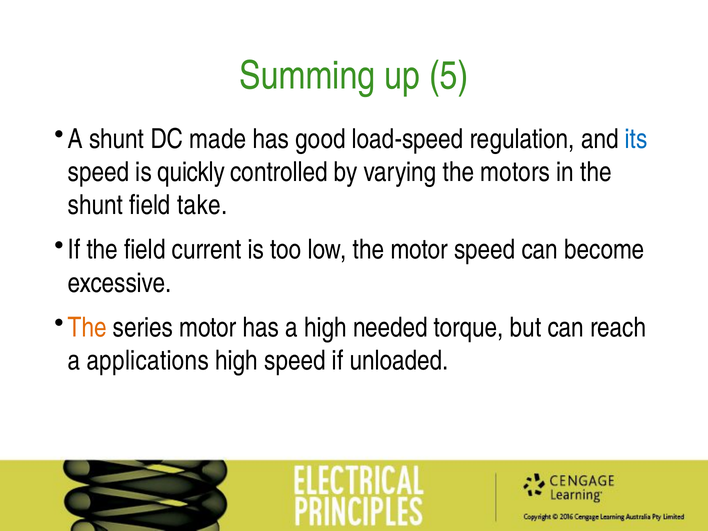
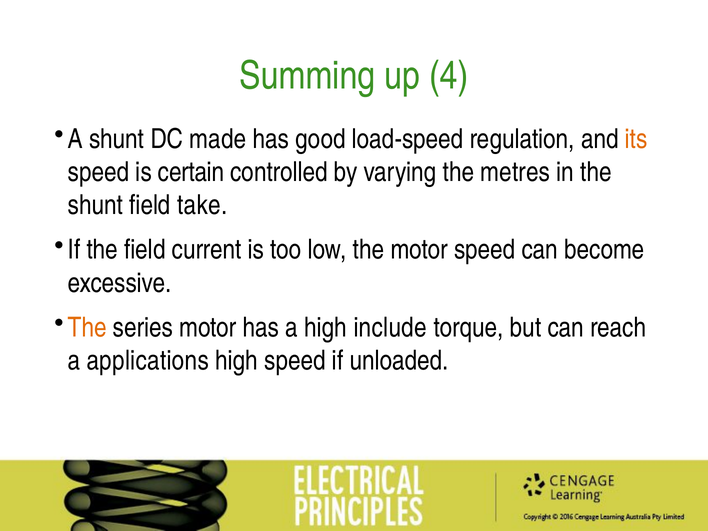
5: 5 -> 4 (449, 76)
its colour: blue -> orange (636, 139)
quickly: quickly -> certain (191, 172)
motors: motors -> metres (515, 172)
needed: needed -> include (390, 328)
